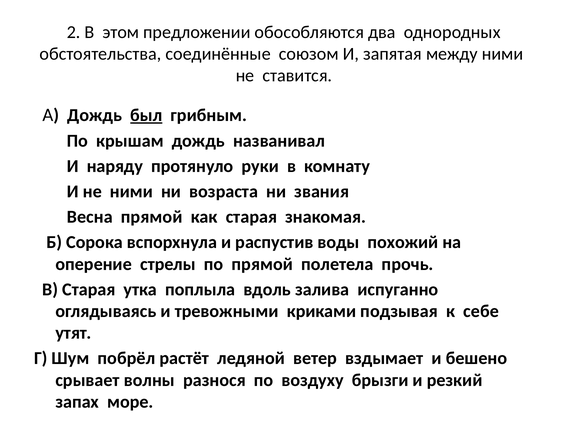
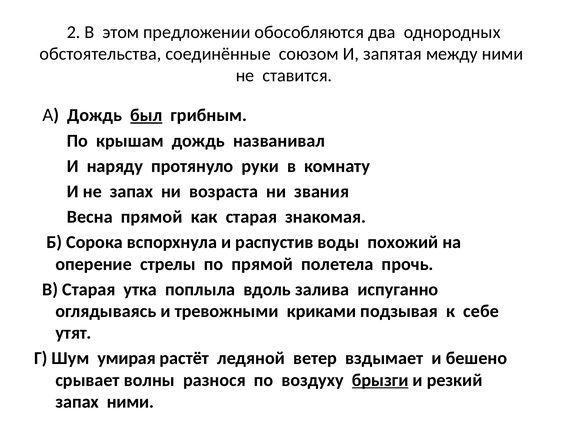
не ними: ними -> запах (131, 191)
побрёл: побрёл -> умирая (127, 358)
брызги underline: none -> present (380, 380)
запах море: море -> ними (130, 402)
